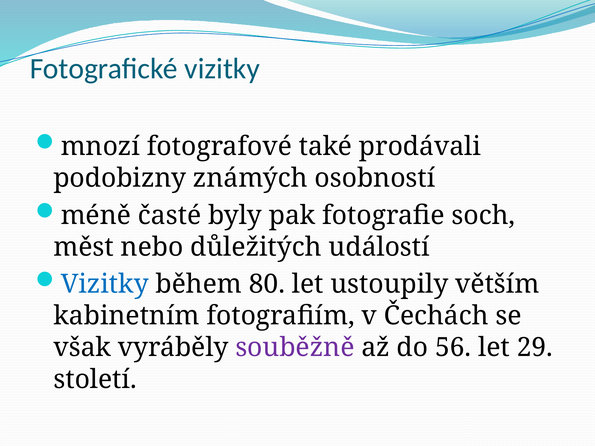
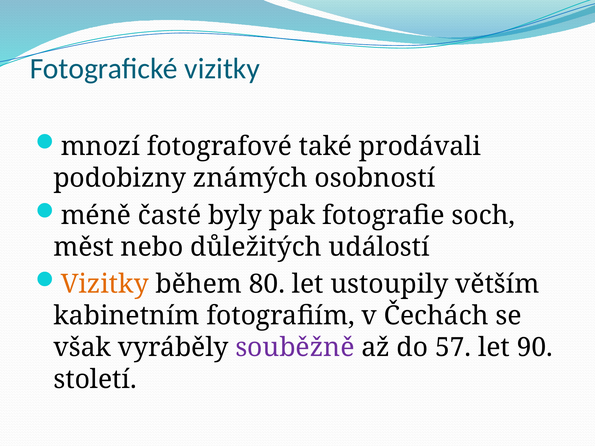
Vizitky colour: blue -> orange (105, 284)
56: 56 -> 57 (453, 348)
29: 29 -> 90 (535, 348)
